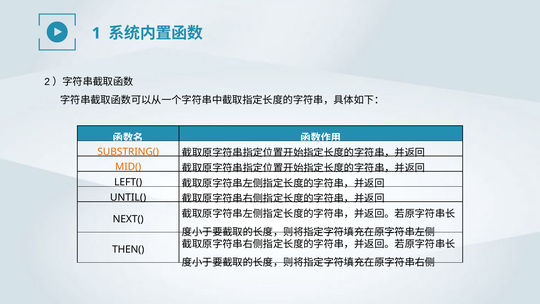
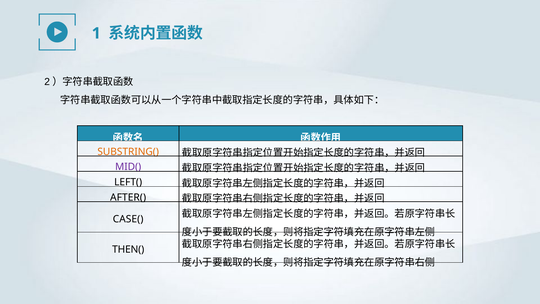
MID( colour: orange -> purple (128, 167)
UNTIL(: UNTIL( -> AFTER( (128, 197)
NEXT(: NEXT( -> CASE( (128, 219)
